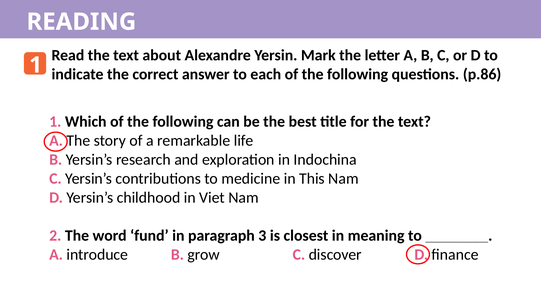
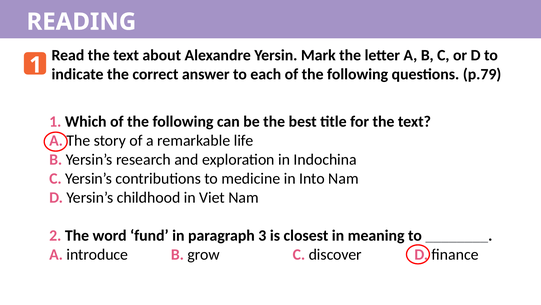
p.86: p.86 -> p.79 (482, 74)
This: This -> Into (312, 178)
